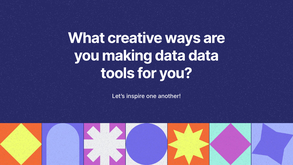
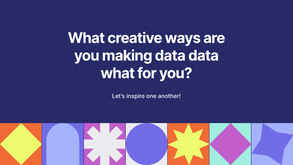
tools: tools -> what (118, 73)
